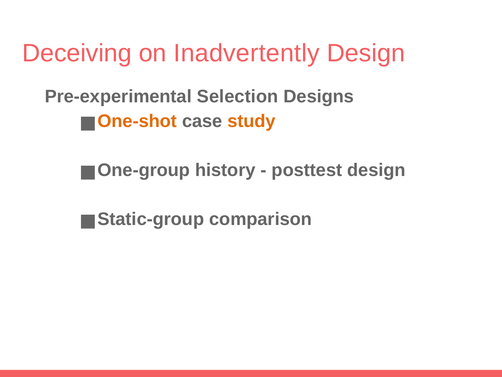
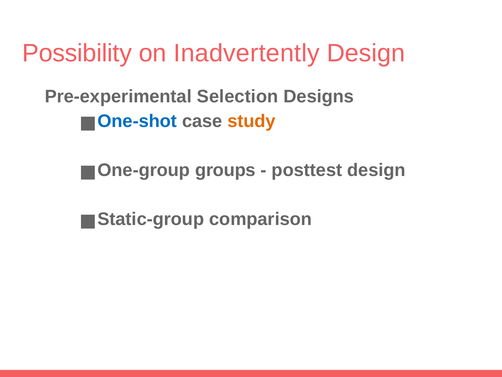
Deceiving: Deceiving -> Possibility (77, 53)
One-shot colour: orange -> blue (137, 121)
history: history -> groups (225, 170)
